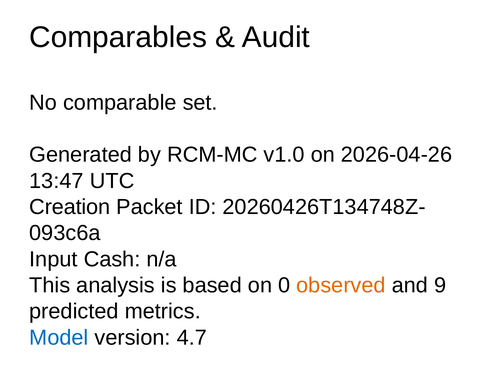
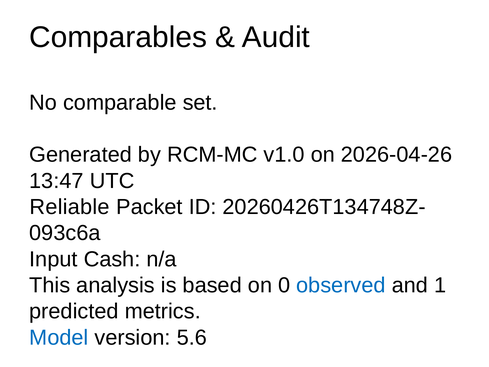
Creation: Creation -> Reliable (70, 207)
observed colour: orange -> blue (341, 285)
9: 9 -> 1 (440, 285)
4.7: 4.7 -> 5.6 (192, 337)
